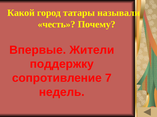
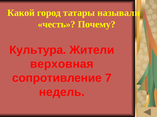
Впервые: Впервые -> Культура (38, 50)
поддержку: поддержку -> верховная (62, 64)
